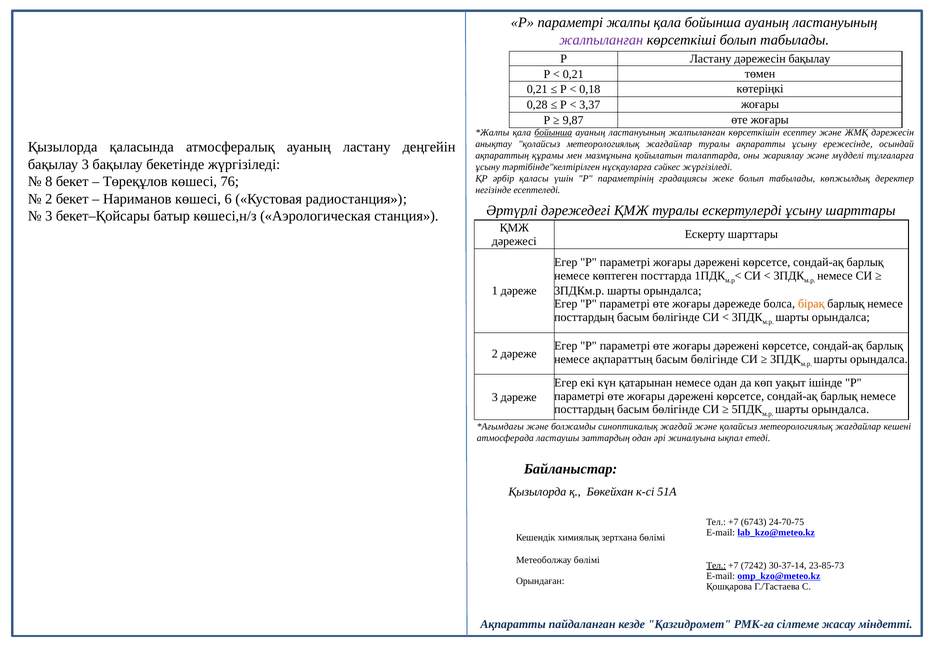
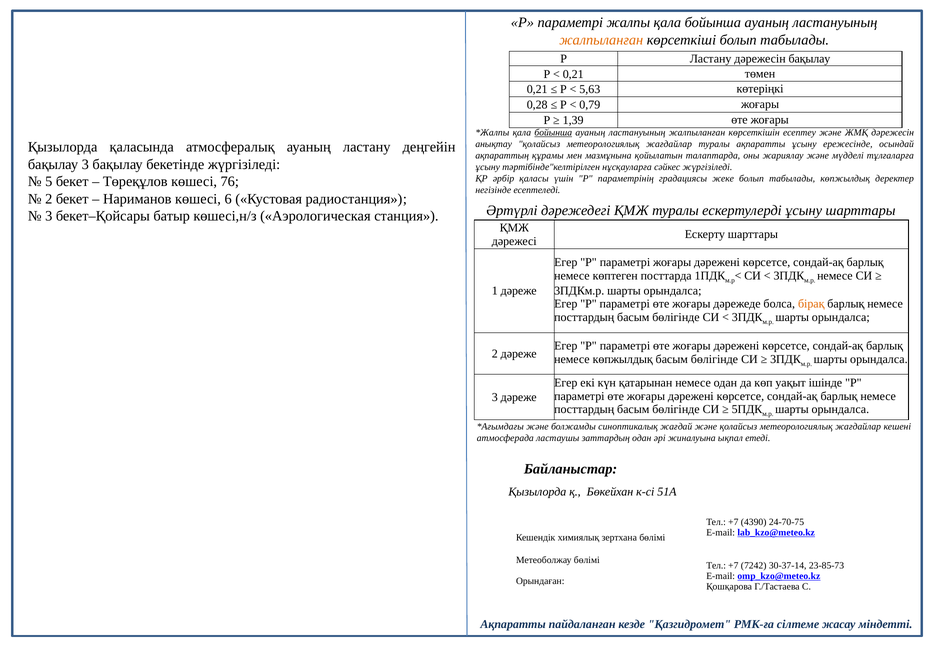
жалпыланған colour: purple -> orange (601, 40)
0,18: 0,18 -> 5,63 (590, 89)
3,37: 3,37 -> 0,79 (590, 105)
9,87: 9,87 -> 1,39 (573, 120)
8: 8 -> 5 (49, 182)
немесе ақпараттың: ақпараттың -> көпжылдық (623, 359)
6743: 6743 -> 4390 (754, 522)
Тел underline: present -> none (716, 565)
